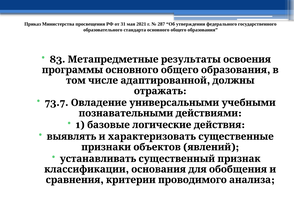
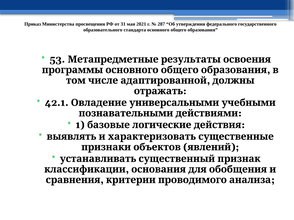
83: 83 -> 53 (57, 59)
73.7: 73.7 -> 42.1 (57, 103)
